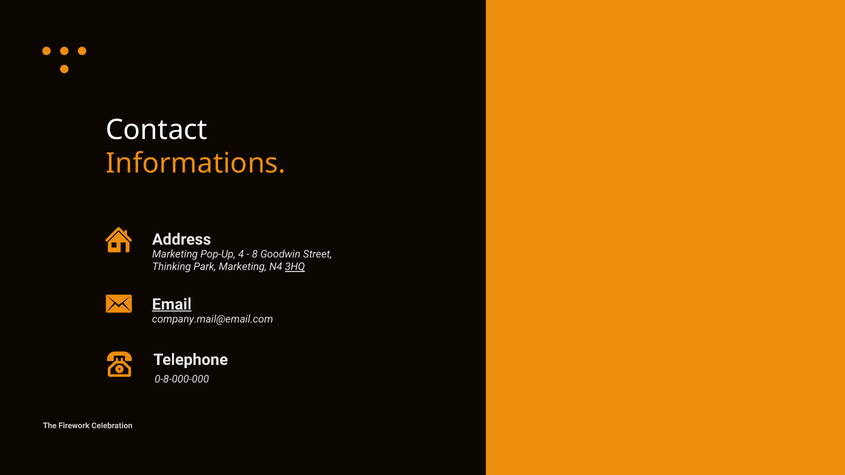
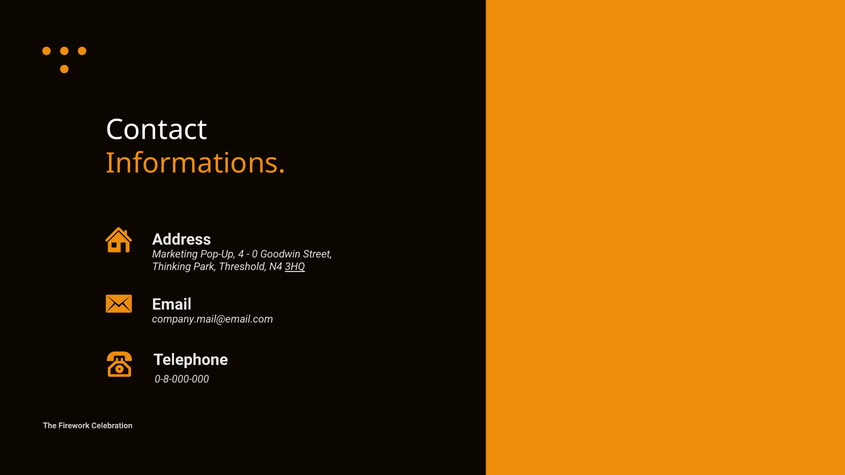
8: 8 -> 0 (255, 255)
Park Marketing: Marketing -> Threshold (243, 267)
Email underline: present -> none (172, 305)
